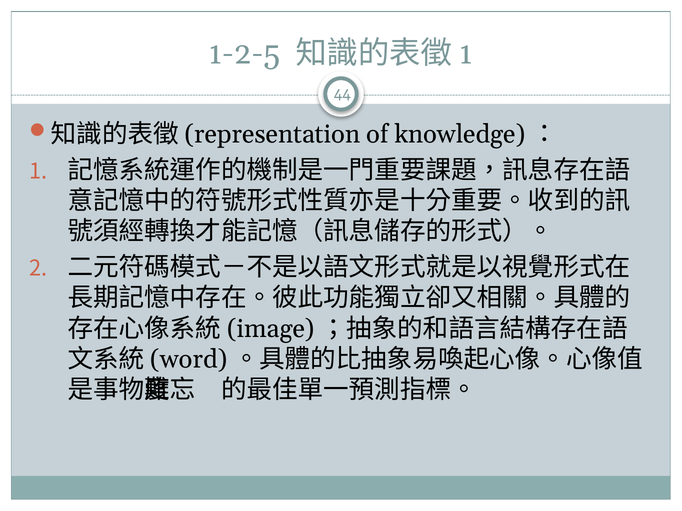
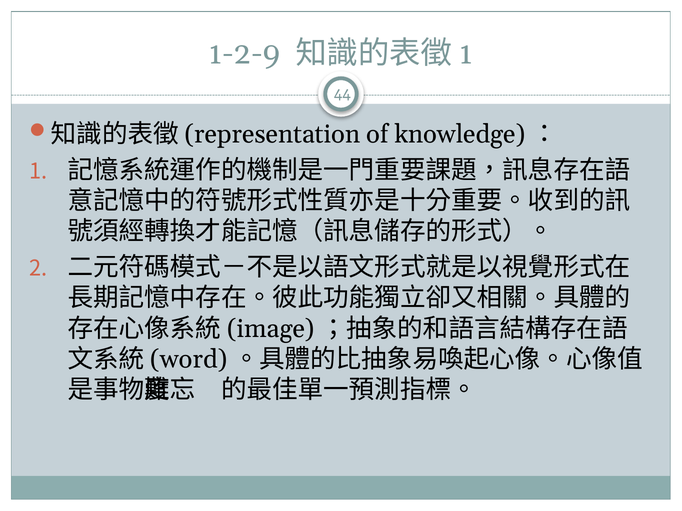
1-2-5: 1-2-5 -> 1-2-9 (245, 54)
